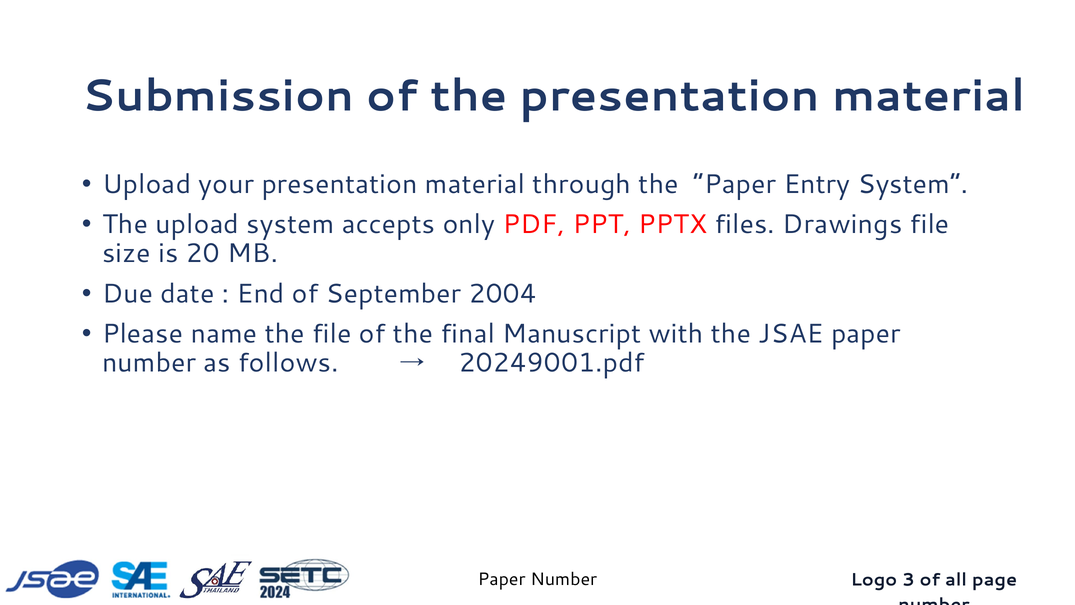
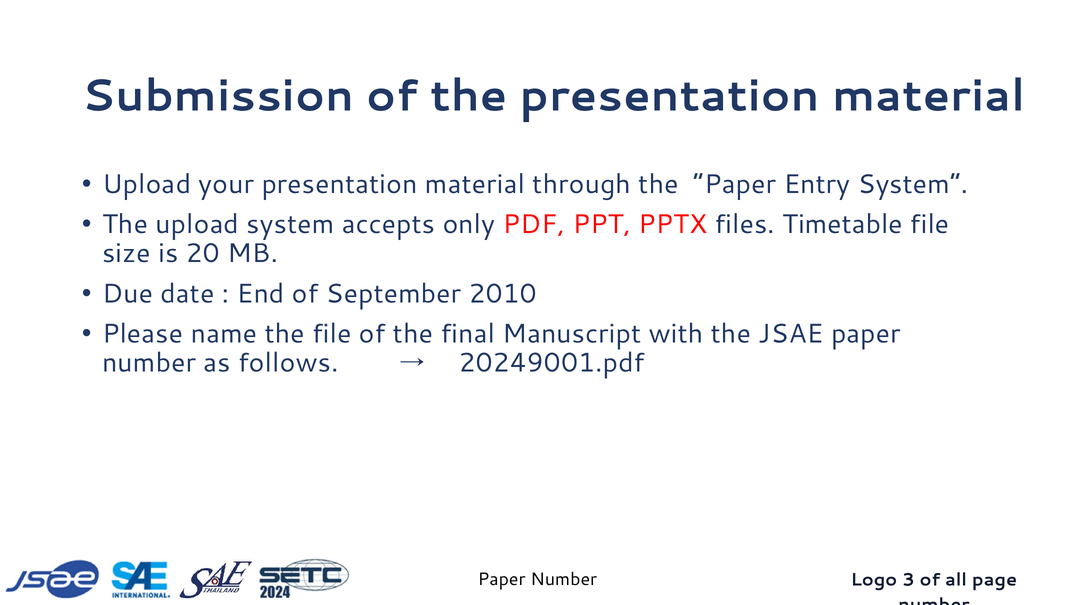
Drawings: Drawings -> Timetable (843, 224)
2004: 2004 -> 2010 (503, 294)
